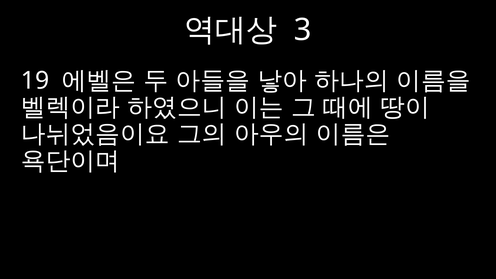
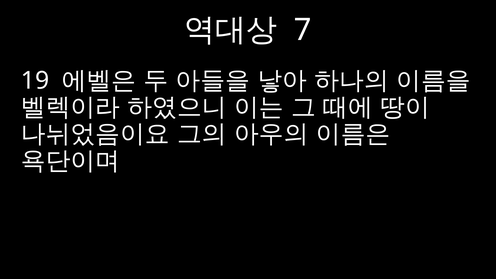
3: 3 -> 7 (303, 30)
